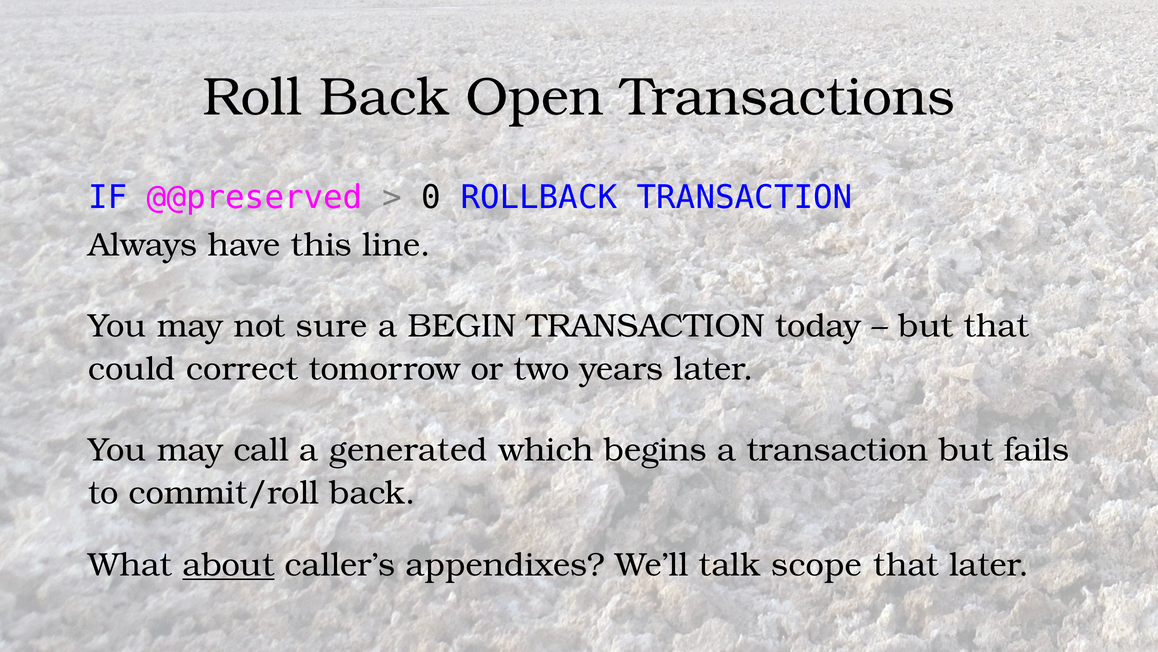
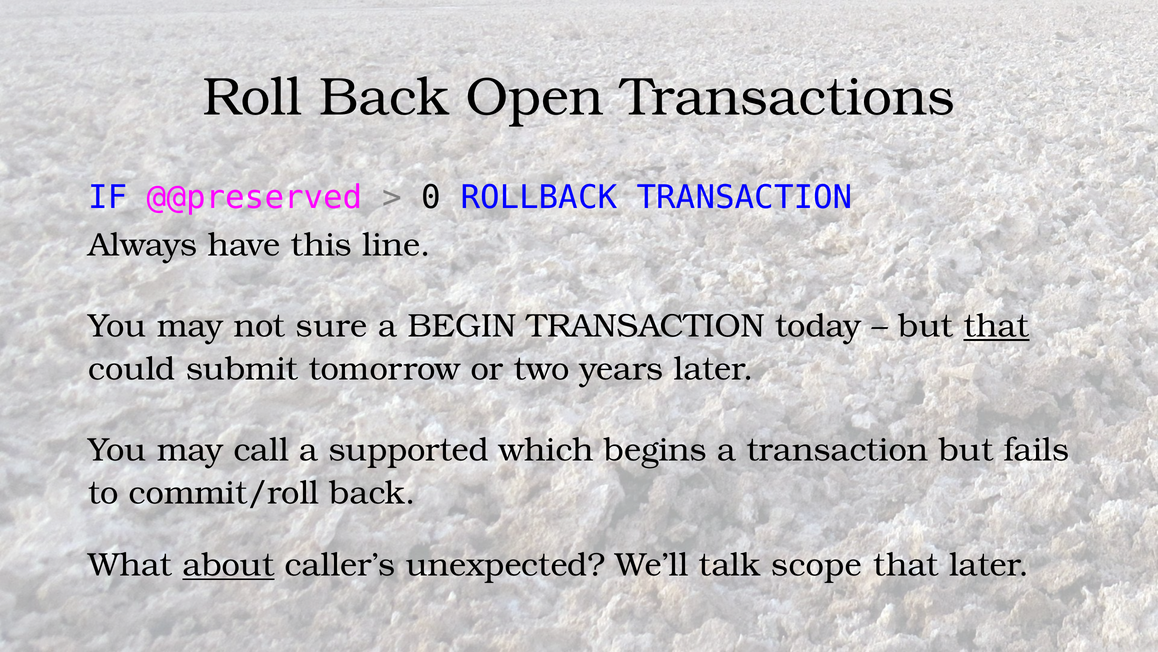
that underline: none -> present (996, 326)
correct: correct -> submit (242, 369)
generated: generated -> supported (409, 449)
appendixes: appendixes -> unexpected (505, 565)
